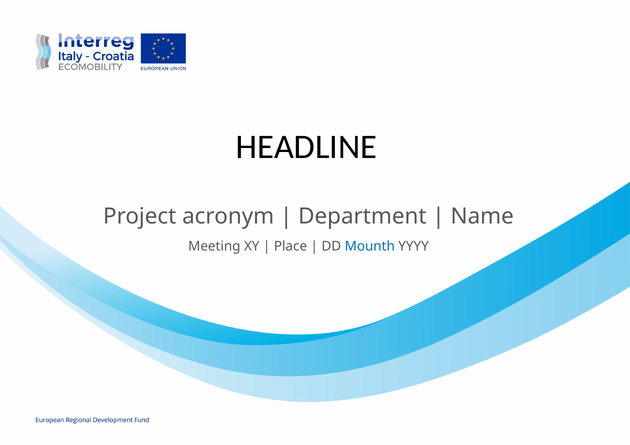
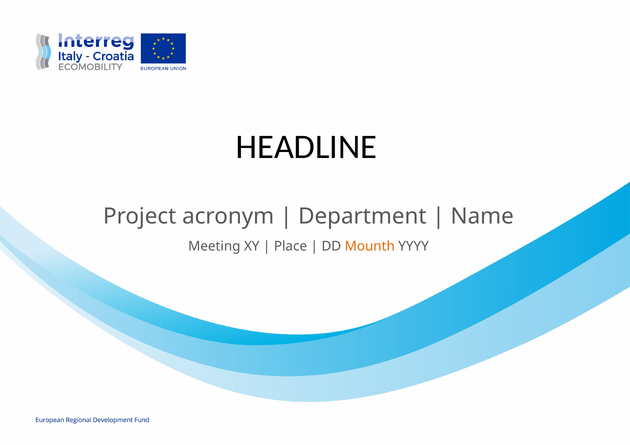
Mounth colour: blue -> orange (370, 247)
